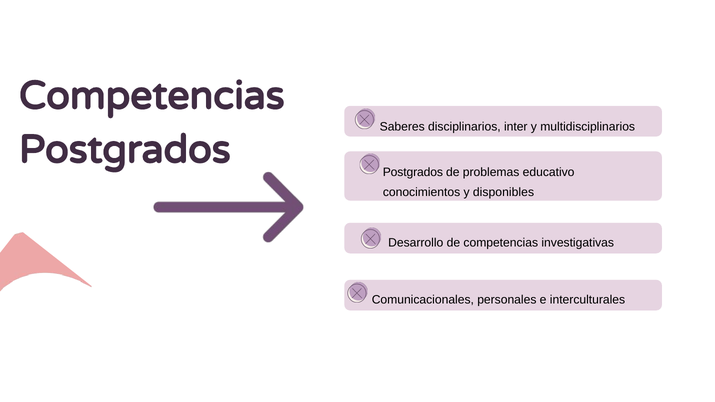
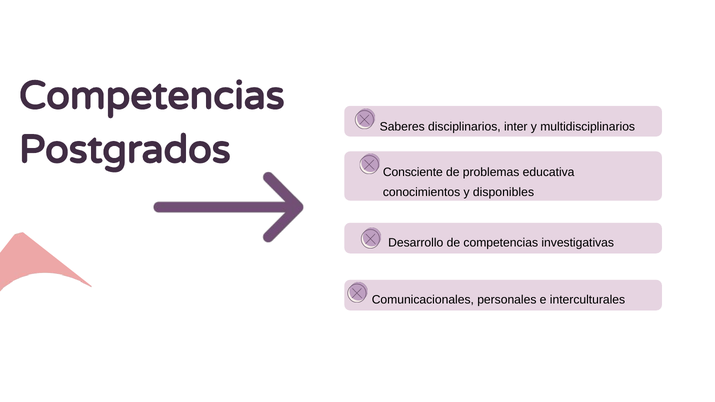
Postgrados: Postgrados -> Consciente (413, 172)
educativo: educativo -> educativa (549, 172)
